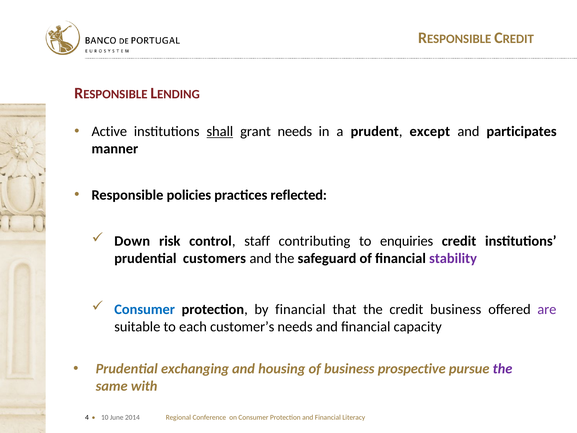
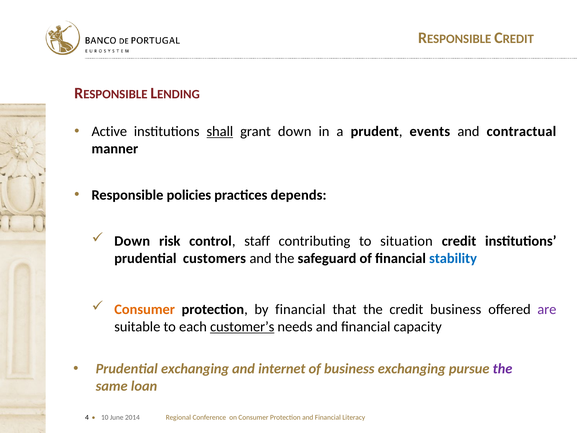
grant needs: needs -> down (295, 131)
except: except -> events (430, 131)
participates: participates -> contractual (521, 131)
reflected: reflected -> depends (299, 195)
enquiries: enquiries -> situation (406, 241)
stability colour: purple -> blue (453, 258)
Consumer colour: blue -> orange (145, 309)
customer’s underline: none -> present (242, 327)
housing: housing -> internet (282, 369)
business prospective: prospective -> exchanging (412, 369)
with: with -> loan (144, 386)
